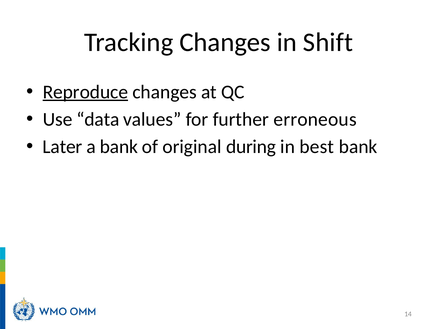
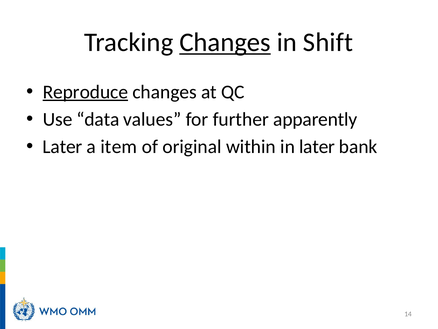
Changes underline: none -> present (225, 42)
erroneous: erroneous -> apparently (315, 119)
a bank: bank -> item (119, 146)
during: during -> within (251, 146)
in best: best -> later (317, 146)
